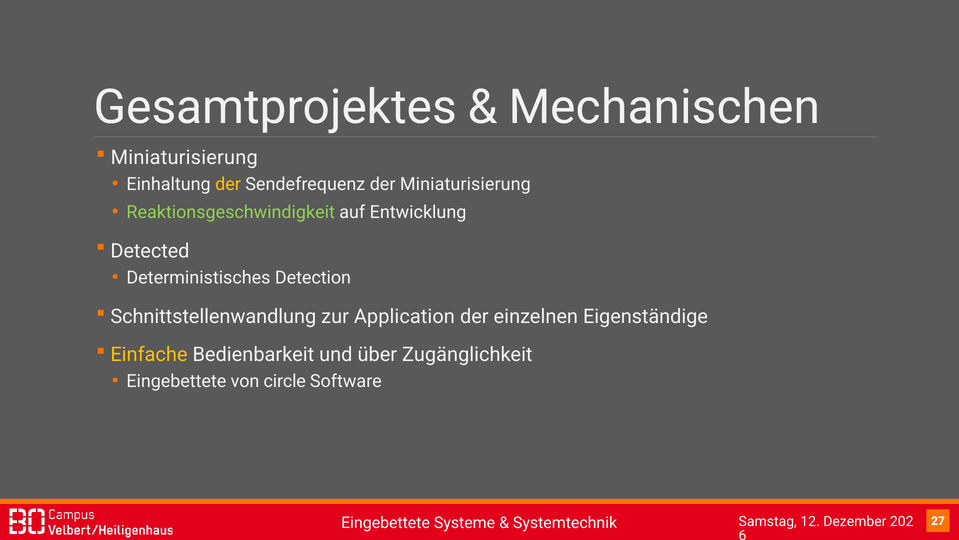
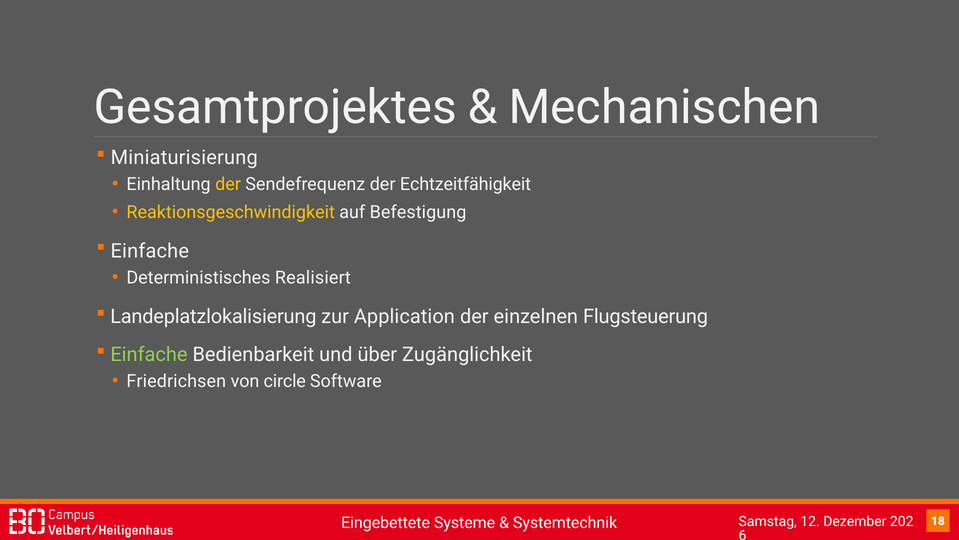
der Miniaturisierung: Miniaturisierung -> Echtzeitfähigkeit (466, 184)
Reaktionsgeschwindigkeit colour: light green -> yellow (231, 212)
Entwicklung: Entwicklung -> Befestigung (418, 212)
Detected: Detected -> Einfache (150, 251)
Detection: Detection -> Realisiert (313, 277)
Schnittstellenwandlung: Schnittstellenwandlung -> Landeplatzlokalisierung (213, 316)
Eigenständige: Eigenständige -> Flugsteuerung (646, 316)
Einfache colour: yellow -> light green (149, 354)
Eingebettete: Eingebettete -> Friedrichsen (176, 381)
27: 27 -> 18 (938, 521)
